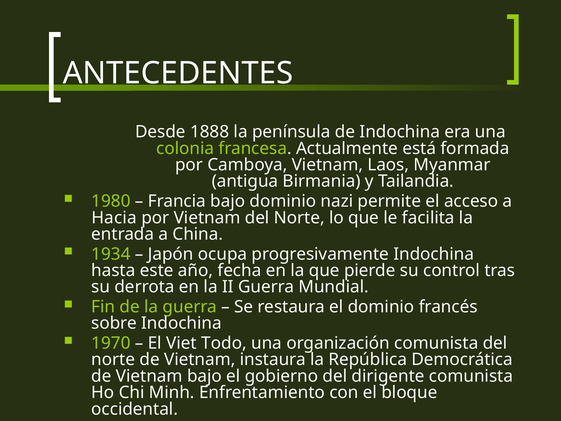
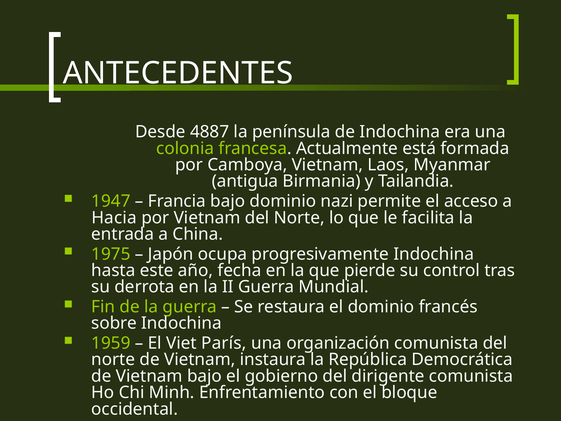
1888: 1888 -> 4887 (210, 132)
1980: 1980 -> 1947 (111, 201)
1934: 1934 -> 1975 (111, 254)
1970: 1970 -> 1959 (111, 343)
Todo: Todo -> París (224, 343)
